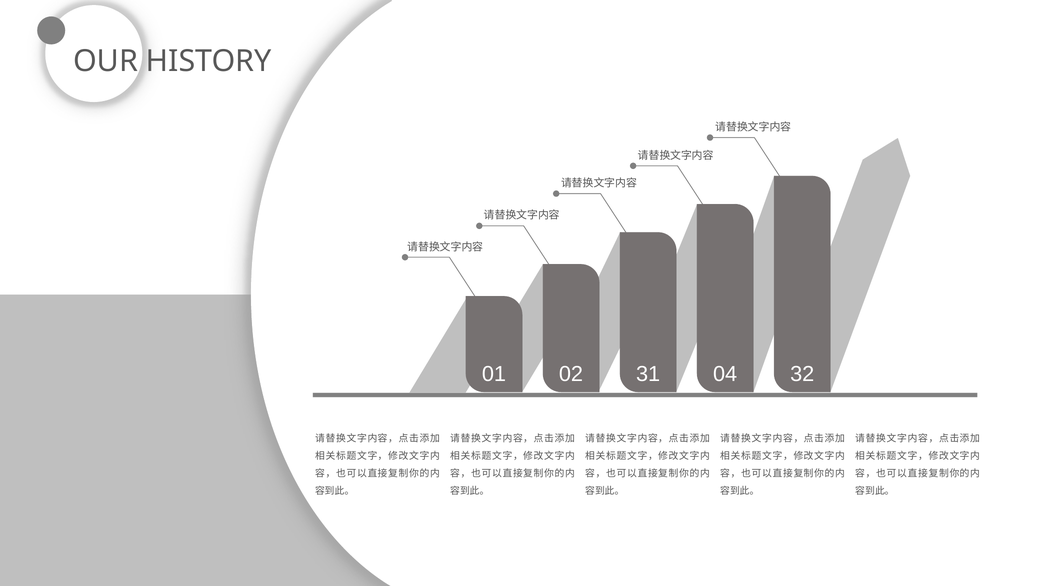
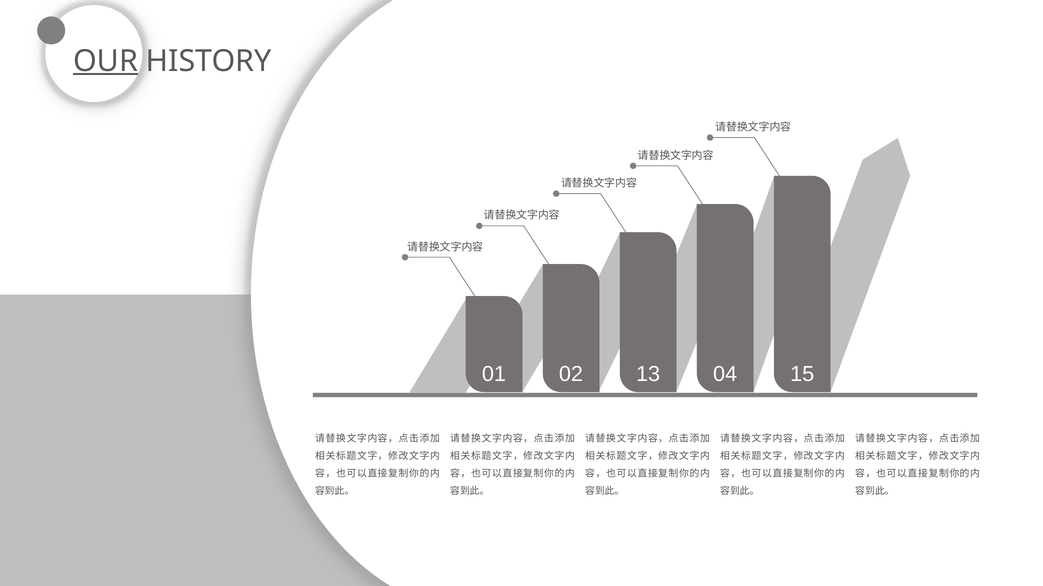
OUR underline: none -> present (106, 61)
31: 31 -> 13 (648, 375)
32: 32 -> 15 (802, 375)
